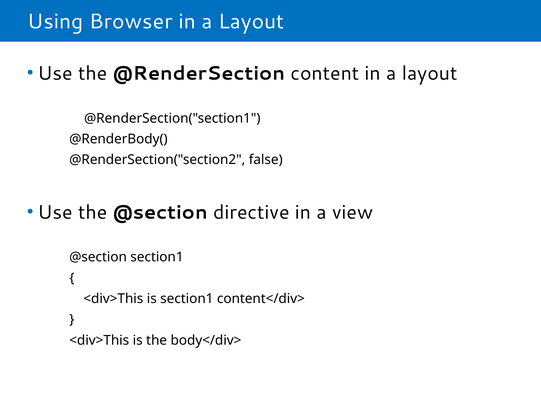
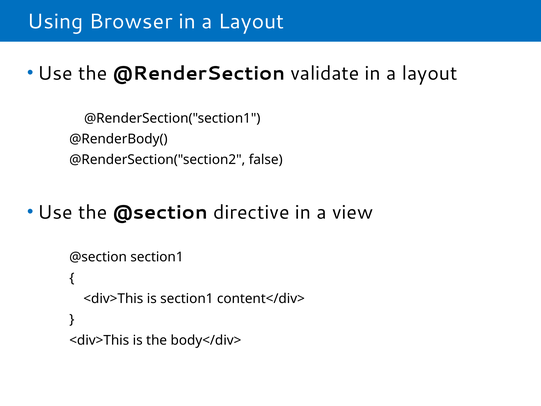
content: content -> validate (325, 73)
